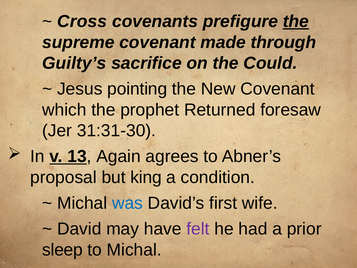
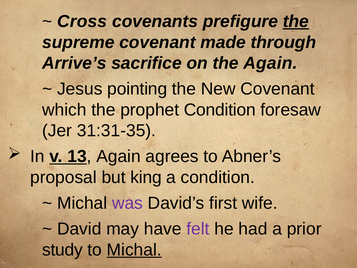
Guilty’s: Guilty’s -> Arrive’s (74, 63)
the Could: Could -> Again (270, 63)
prophet Returned: Returned -> Condition (220, 110)
31:31-30: 31:31-30 -> 31:31-35 (116, 131)
was colour: blue -> purple (127, 203)
sleep: sleep -> study (62, 250)
Michal underline: none -> present (134, 250)
